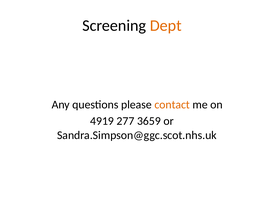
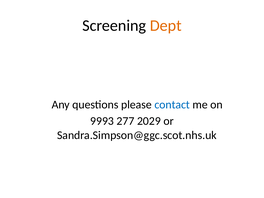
contact colour: orange -> blue (172, 105)
4919: 4919 -> 9993 (102, 121)
3659: 3659 -> 2029 (149, 121)
